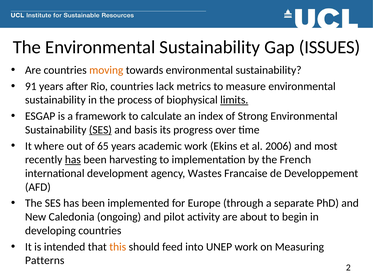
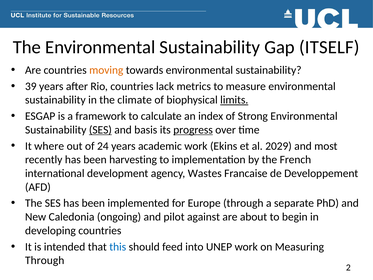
ISSUES: ISSUES -> ITSELF (329, 47)
91: 91 -> 39 (31, 86)
process: process -> climate (135, 100)
progress underline: none -> present (193, 130)
65: 65 -> 24 (103, 146)
2006: 2006 -> 2029 (279, 146)
has underline: present -> none (73, 160)
activity: activity -> against (204, 217)
this colour: orange -> blue (118, 247)
Patterns: Patterns -> Through (45, 260)
